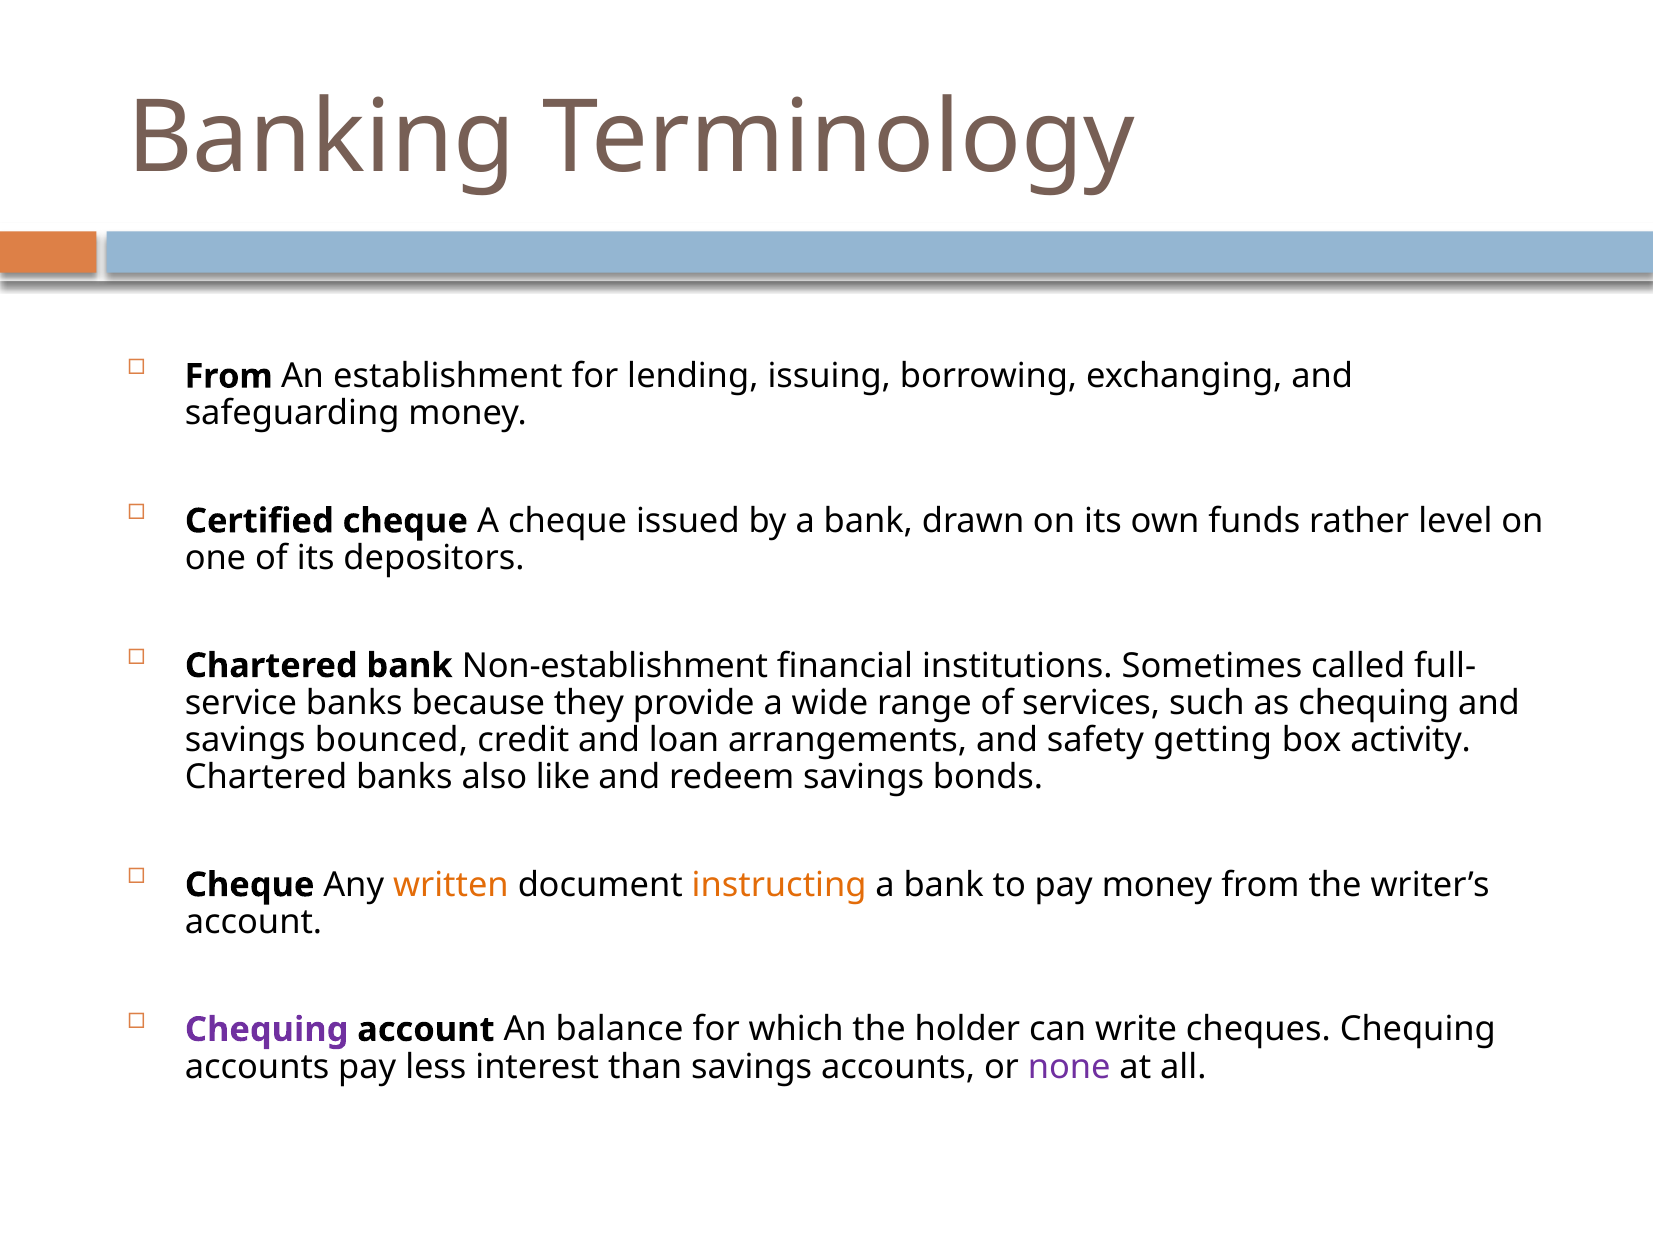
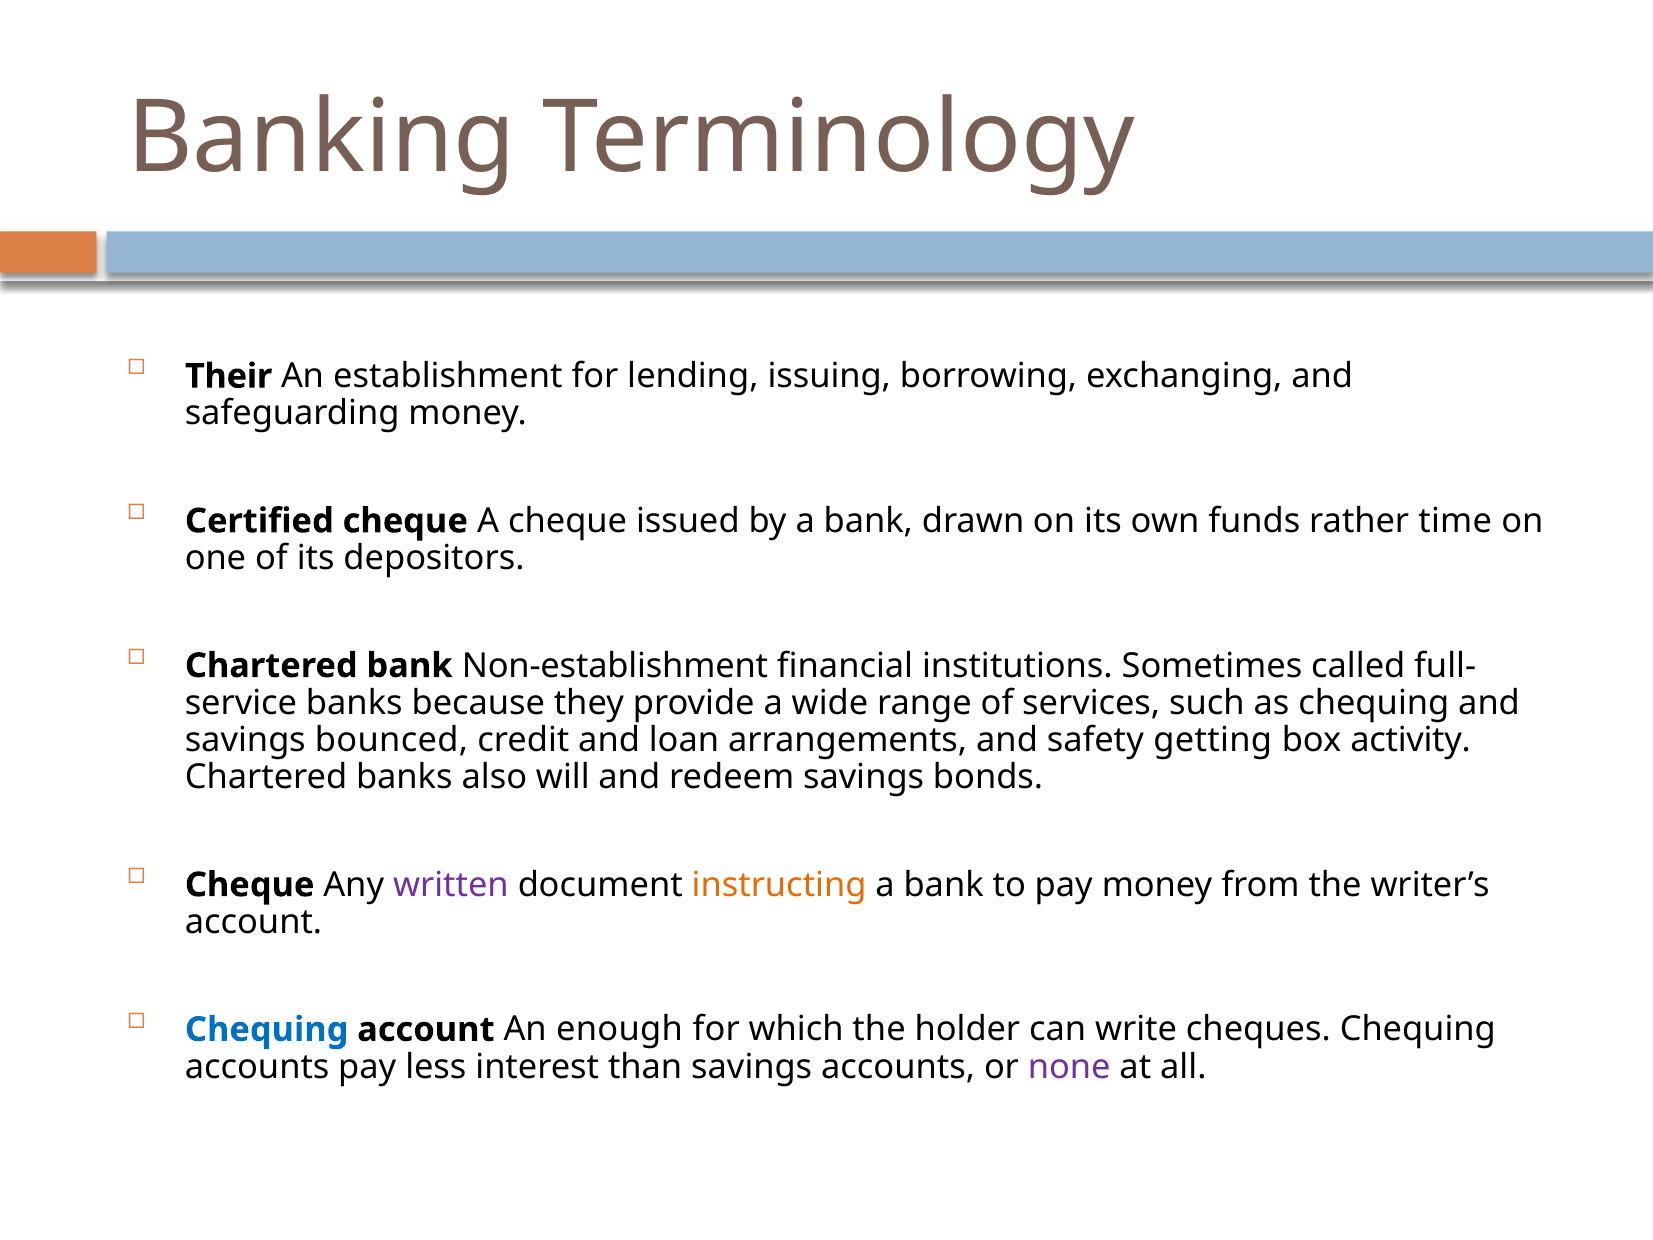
From: From -> Their (229, 376)
level: level -> time (1455, 521)
like: like -> will (563, 777)
written colour: orange -> purple (451, 885)
Chequing colour: purple -> blue (267, 1029)
balance: balance -> enough (620, 1029)
